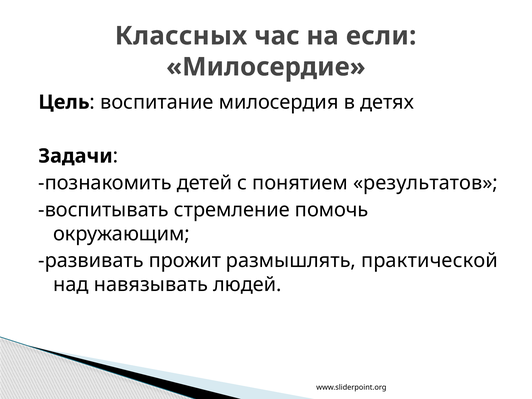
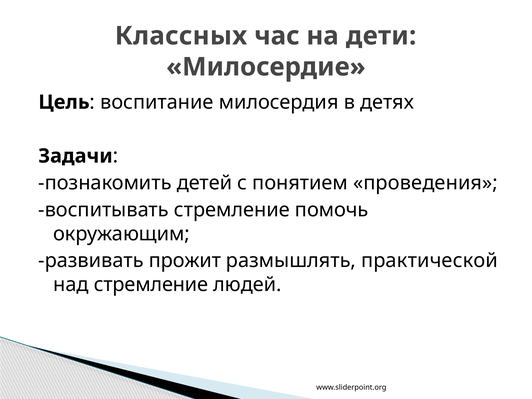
если: если -> дети (381, 36)
результатов: результатов -> проведения (426, 183)
над навязывать: навязывать -> стремление (151, 285)
